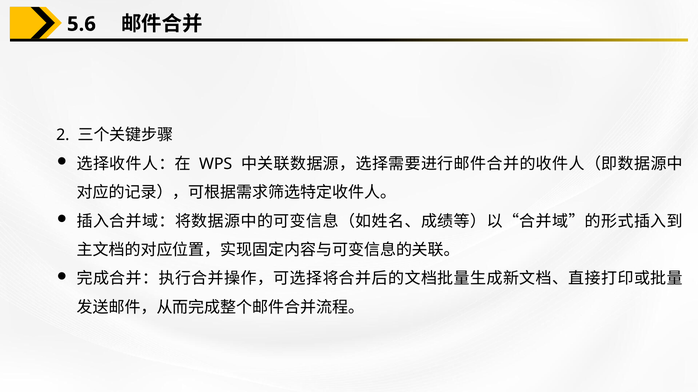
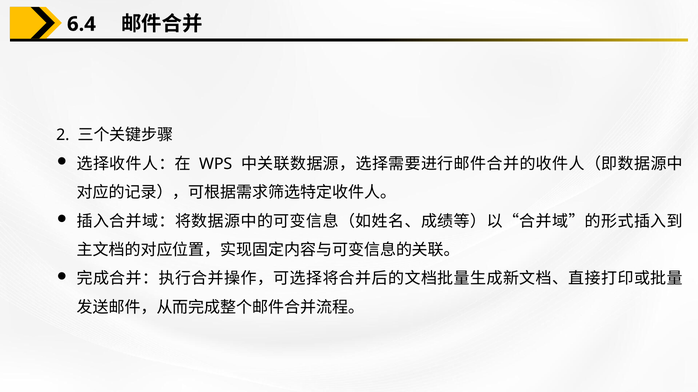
5.6: 5.6 -> 6.4 (81, 24)
